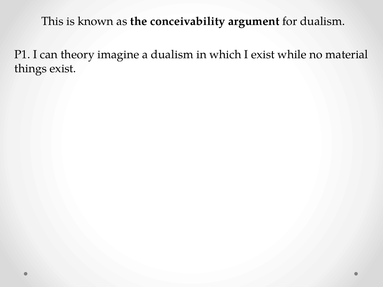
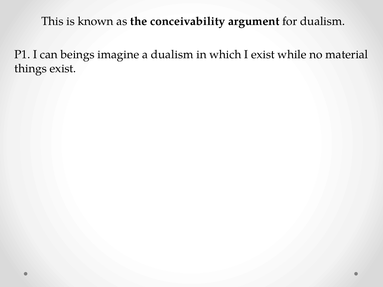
theory: theory -> beings (78, 55)
